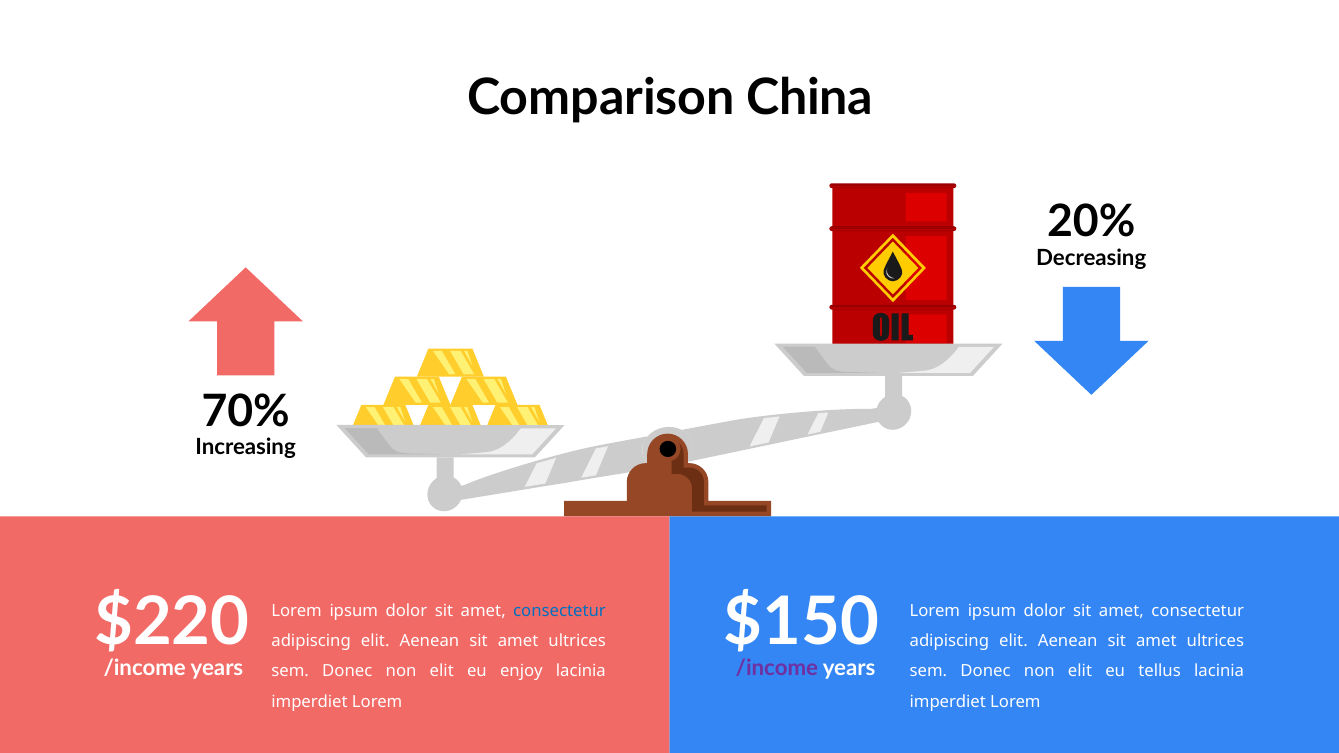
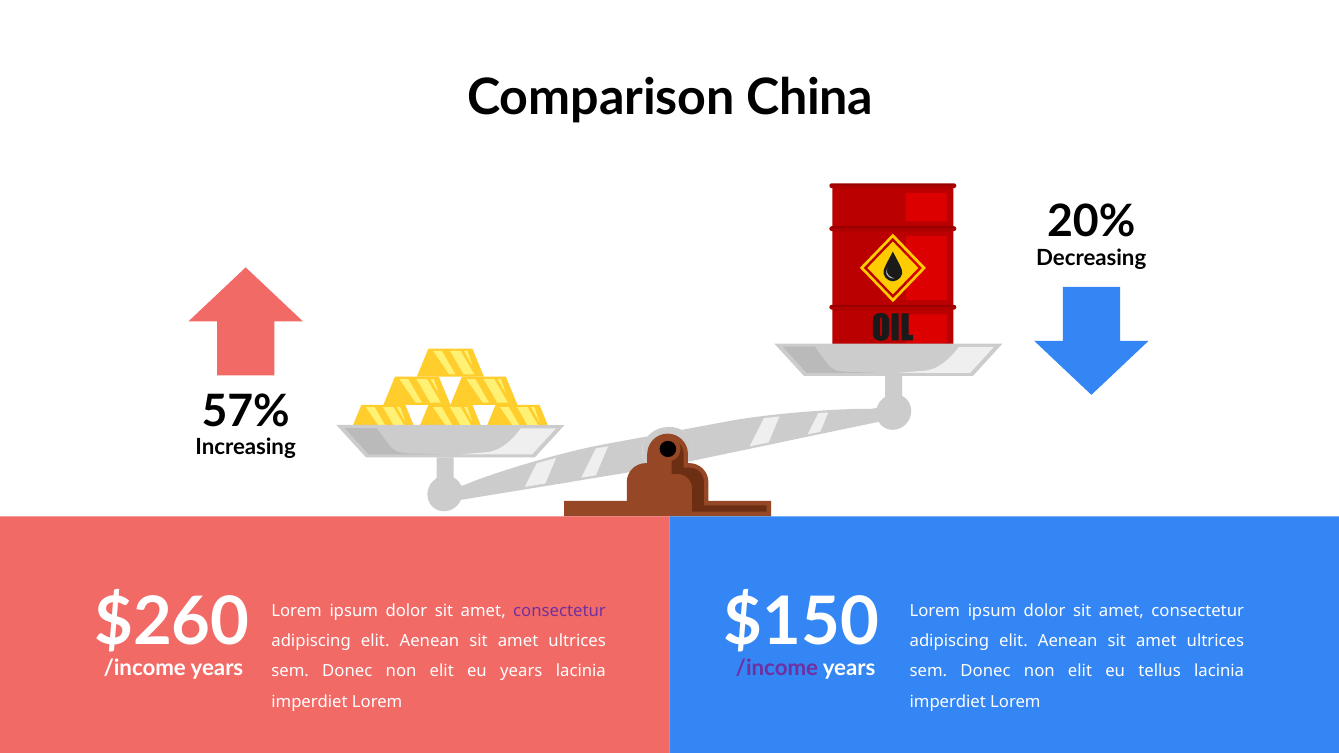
70%: 70% -> 57% (246, 412)
$220: $220 -> $260 (172, 623)
consectetur colour: blue -> purple (559, 611)
eu enjoy: enjoy -> years (521, 672)
